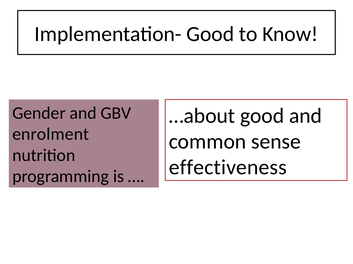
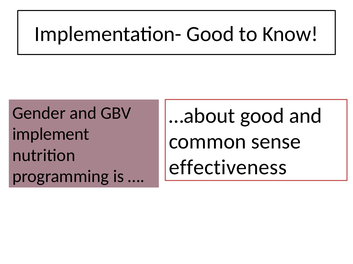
enrolment: enrolment -> implement (51, 135)
